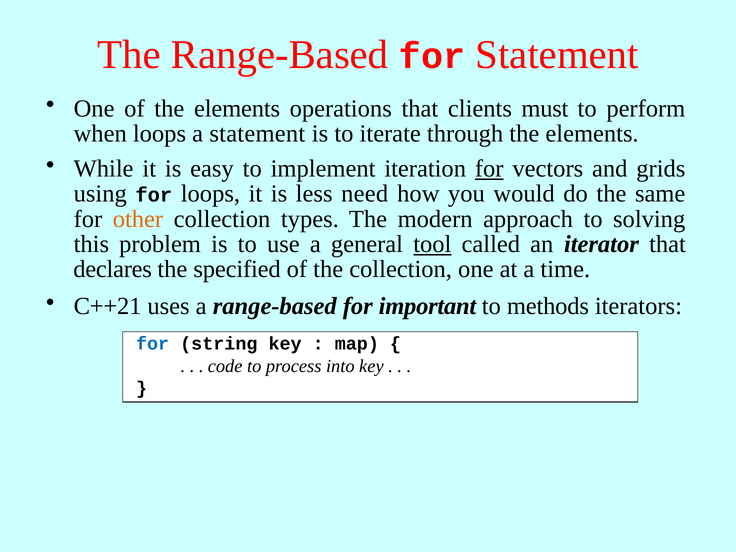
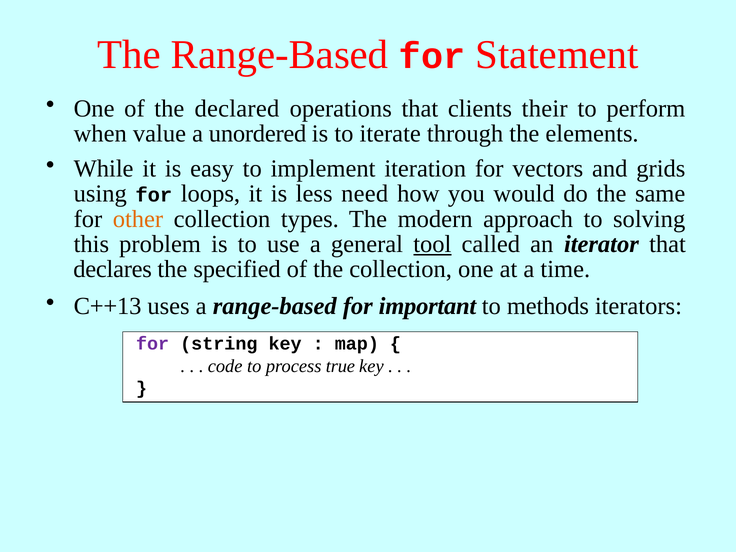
of the elements: elements -> declared (237, 109)
must: must -> their (545, 109)
when loops: loops -> value (159, 134)
a statement: statement -> unordered (258, 134)
for underline: present -> none (489, 169)
C++21: C++21 -> C++13 (108, 306)
for colour: blue -> purple (153, 344)
into: into -> true (340, 366)
